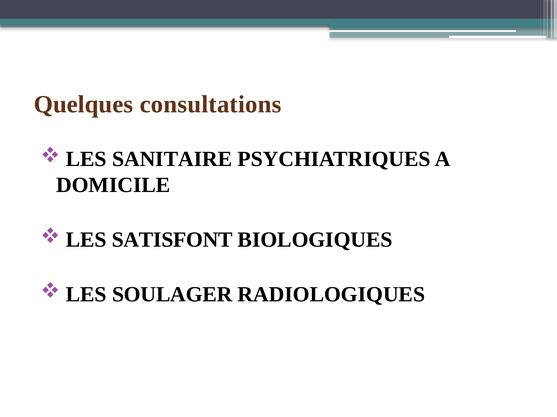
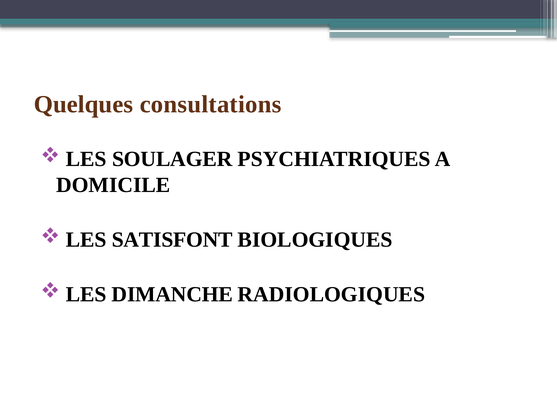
SANITAIRE: SANITAIRE -> SOULAGER (172, 159)
SOULAGER: SOULAGER -> DIMANCHE (172, 295)
